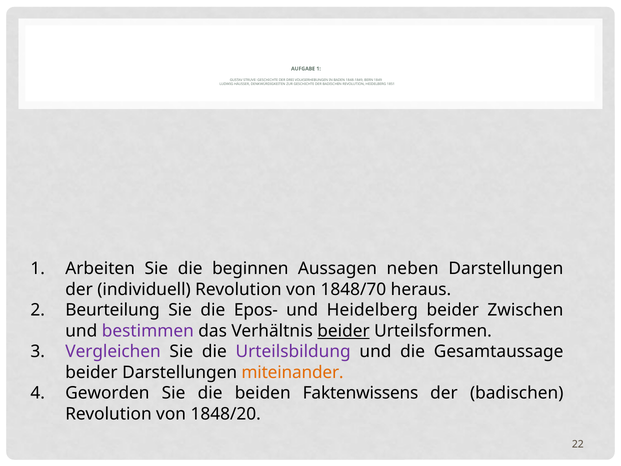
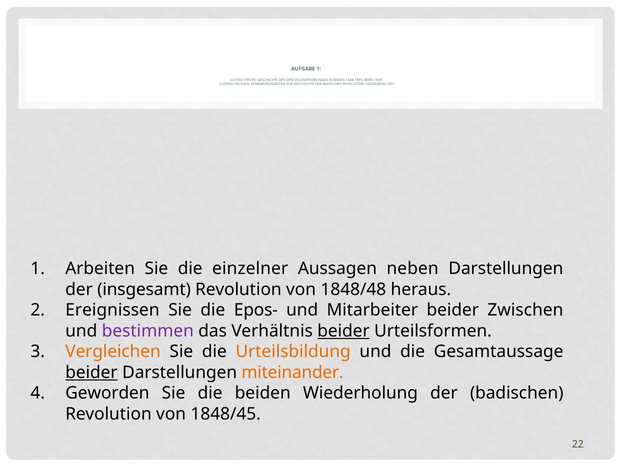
beginnen: beginnen -> einzelner (250, 269)
individuell: individuell -> insgesamt (144, 289)
1848/70: 1848/70 -> 1848/48 (353, 289)
Beurteilung: Beurteilung -> Ereignissen (112, 310)
und Heidelberg: Heidelberg -> Mitarbeiter (372, 310)
Vergleichen colour: purple -> orange (113, 351)
Urteilsbildung colour: purple -> orange (293, 351)
beider underline: none -> present (91, 372)
Faktenwissens: Faktenwissens -> Wiederholung (360, 393)
1848/20: 1848/20 -> 1848/45 (226, 414)
